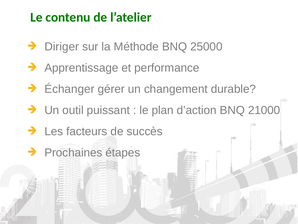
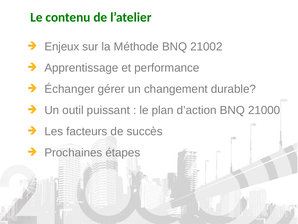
Diriger: Diriger -> Enjeux (62, 46)
25000: 25000 -> 21002 (206, 46)
